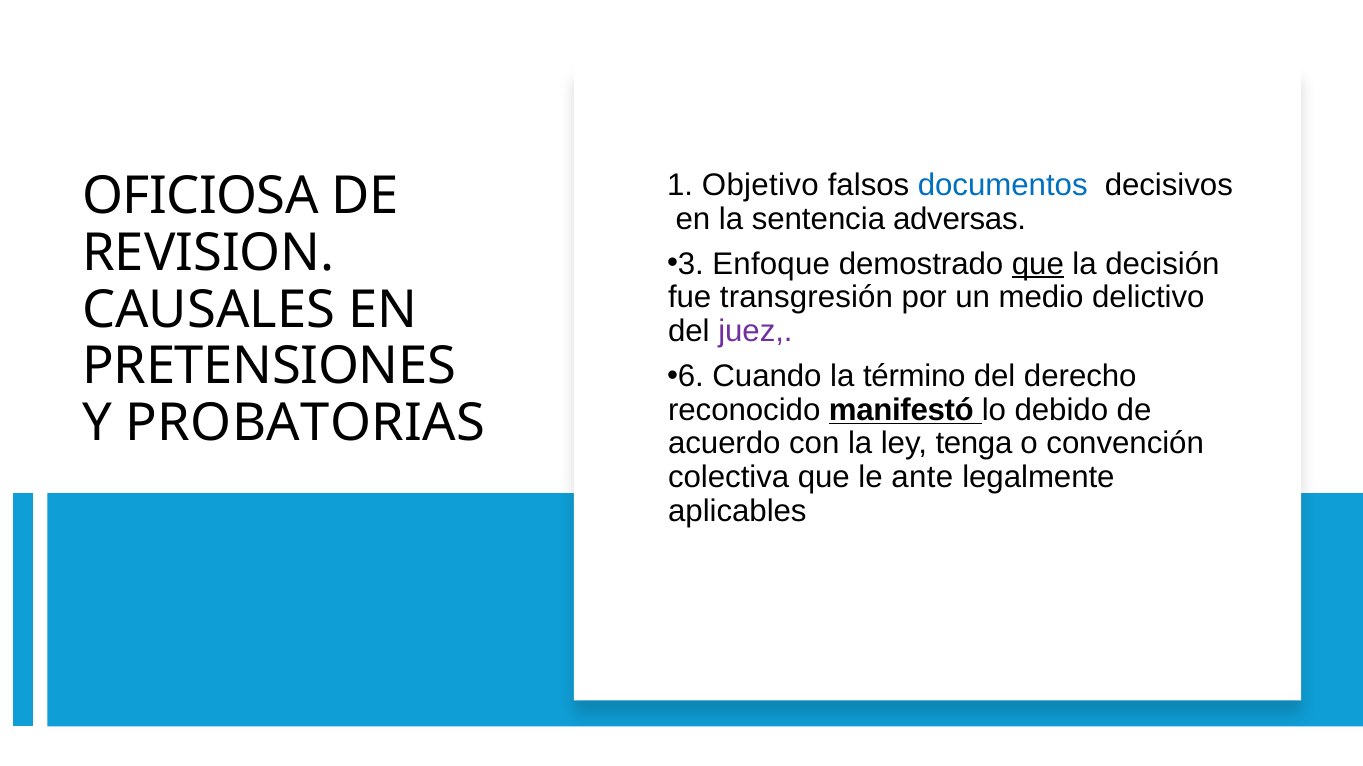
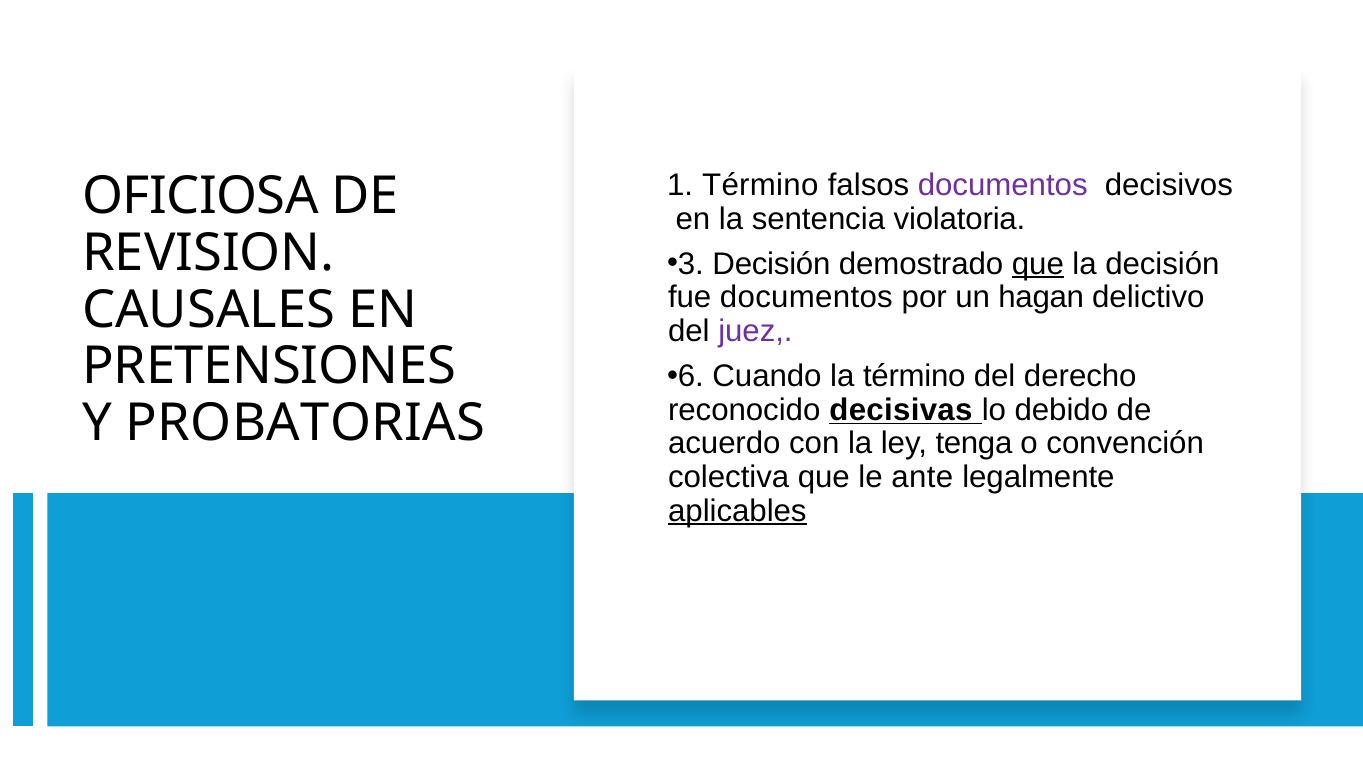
1 Objetivo: Objetivo -> Término (760, 185)
documentos colour: blue -> purple (1003, 185)
adversas: adversas -> violatoria (959, 219)
Enfoque: Enfoque -> Decisión (771, 264)
fue transgresión: transgresión -> documentos (806, 298)
medio: medio -> hagan (1041, 298)
manifestó: manifestó -> decisivas (901, 410)
aplicables underline: none -> present (737, 511)
